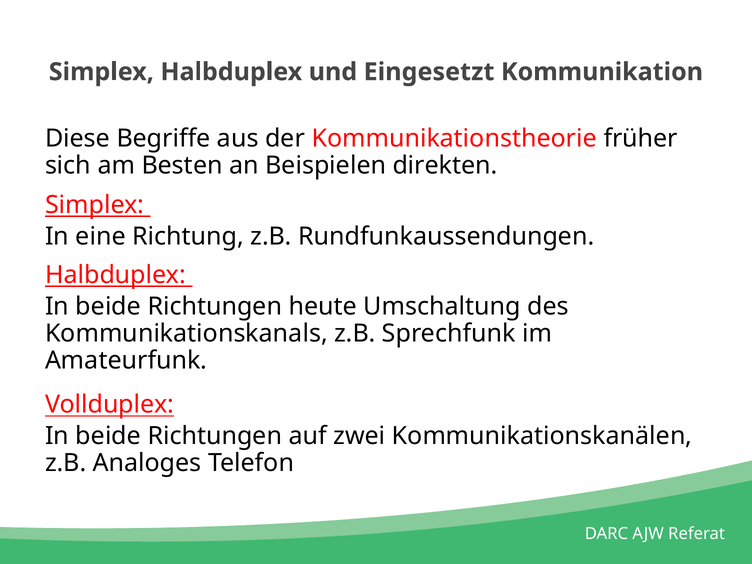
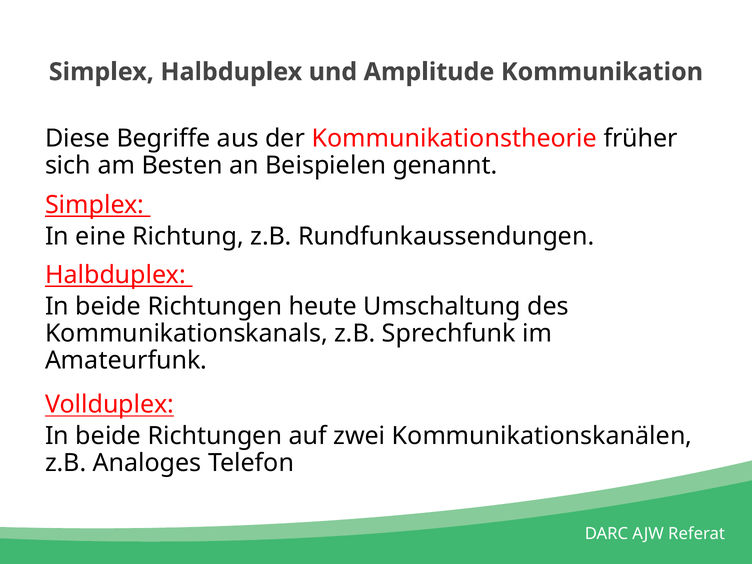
Eingesetzt: Eingesetzt -> Amplitude (429, 72)
direkten: direkten -> genannt (445, 165)
